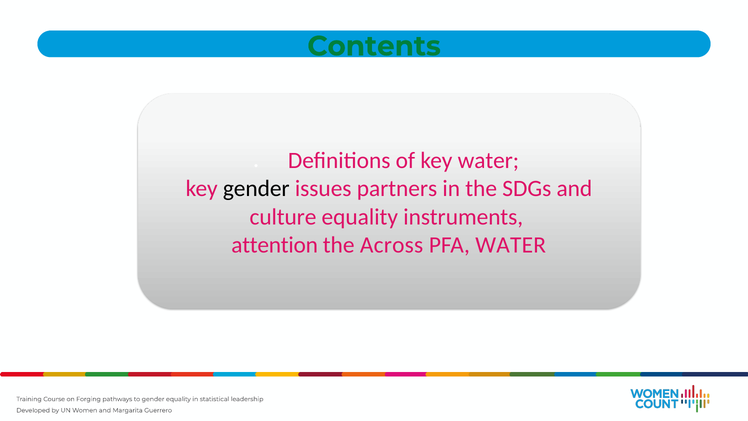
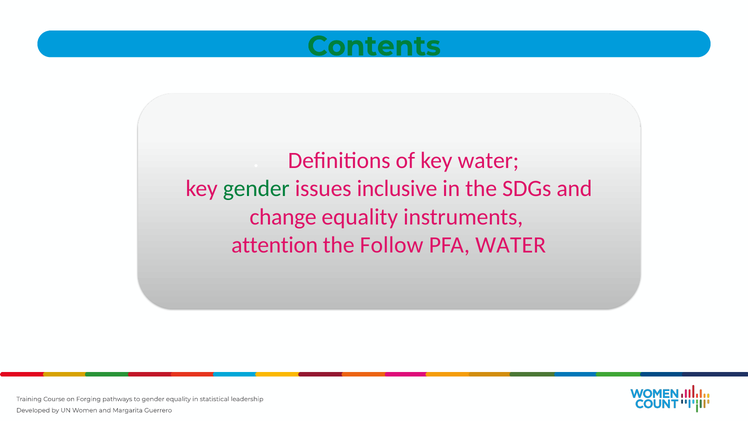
gender colour: black -> green (256, 189)
partners: partners -> inclusive (397, 189)
culture: culture -> change (283, 217)
Across: Across -> Follow (392, 245)
